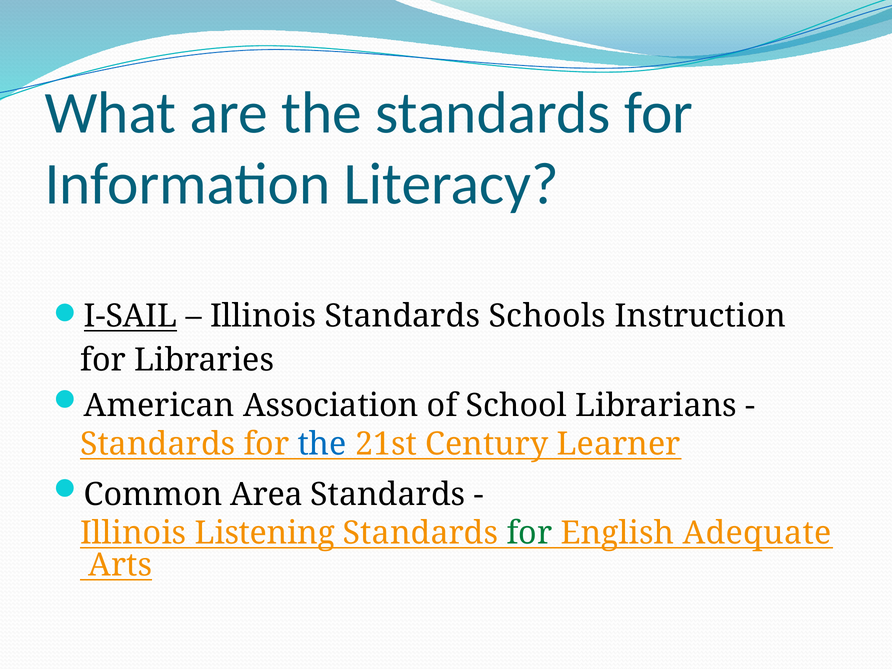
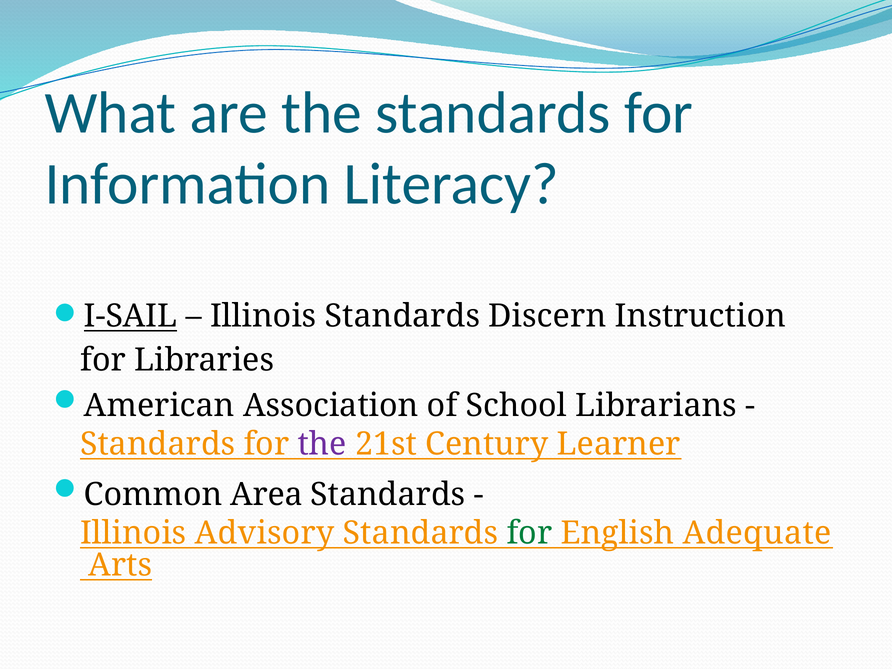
Schools: Schools -> Discern (547, 316)
the colour: blue -> purple (322, 444)
Listening: Listening -> Advisory (265, 533)
